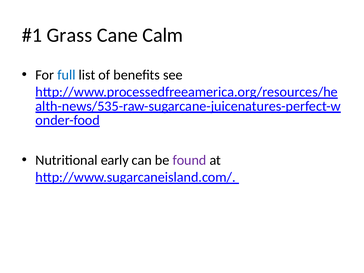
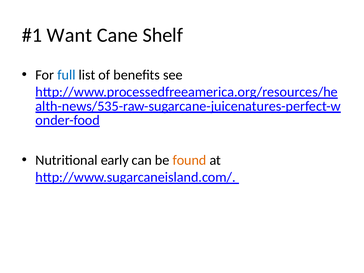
Grass: Grass -> Want (69, 35)
Calm: Calm -> Shelf (163, 35)
found colour: purple -> orange (190, 160)
